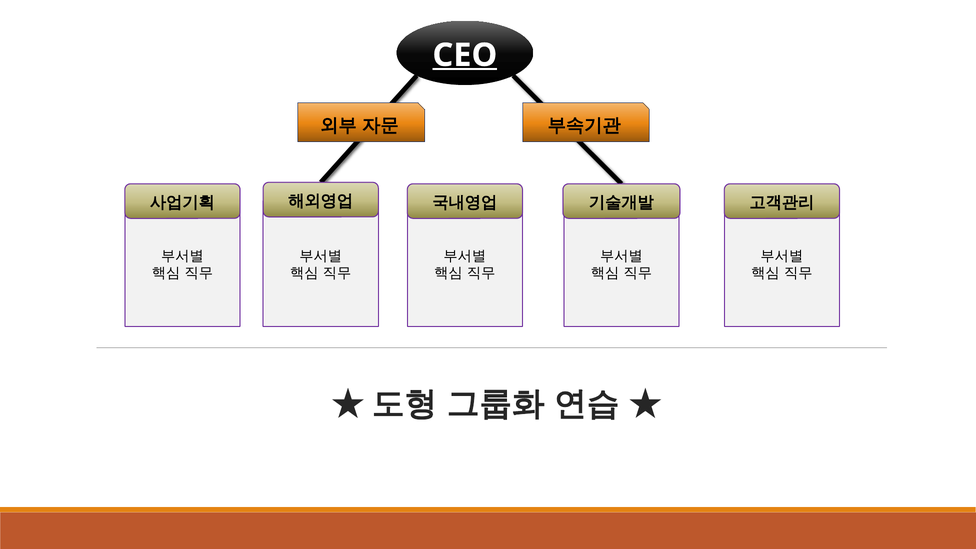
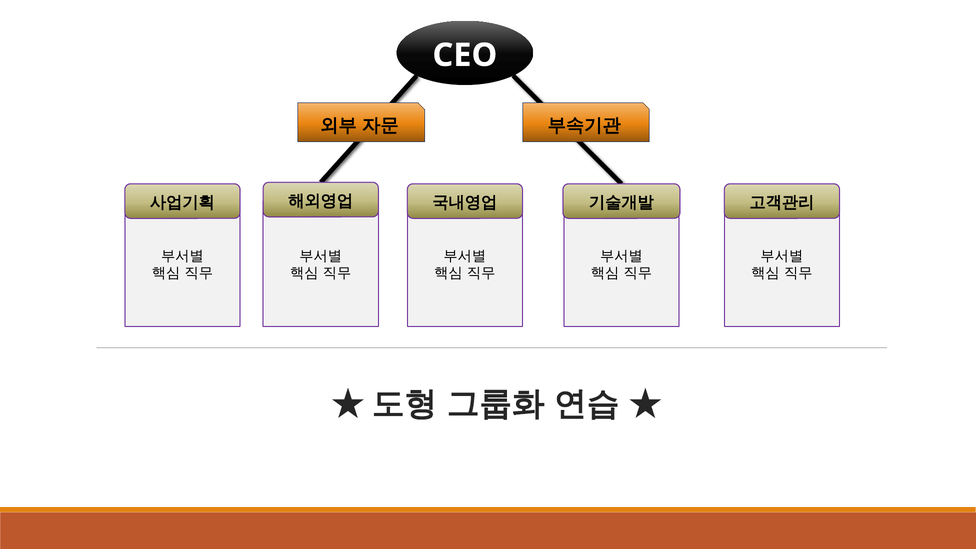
CEO underline: present -> none (465, 55)
